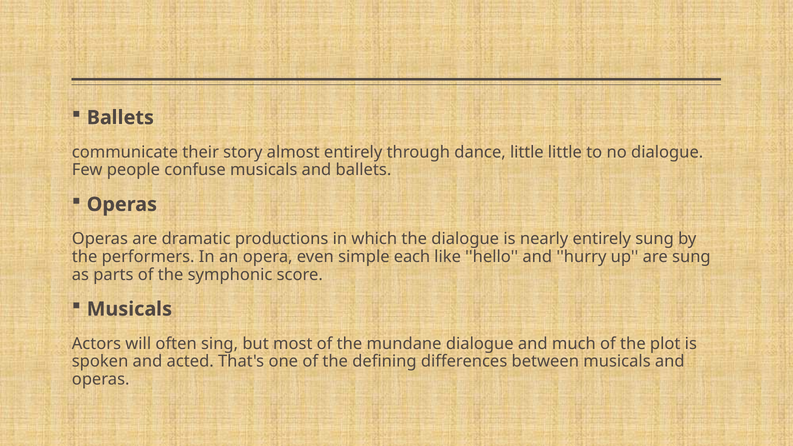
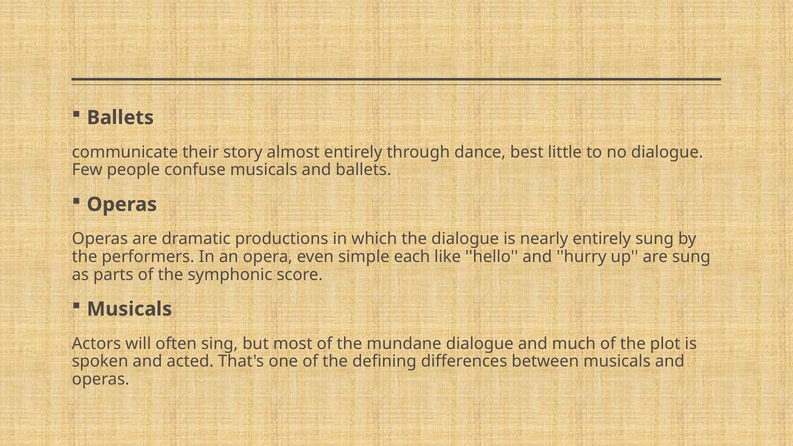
dance little: little -> best (527, 152)
